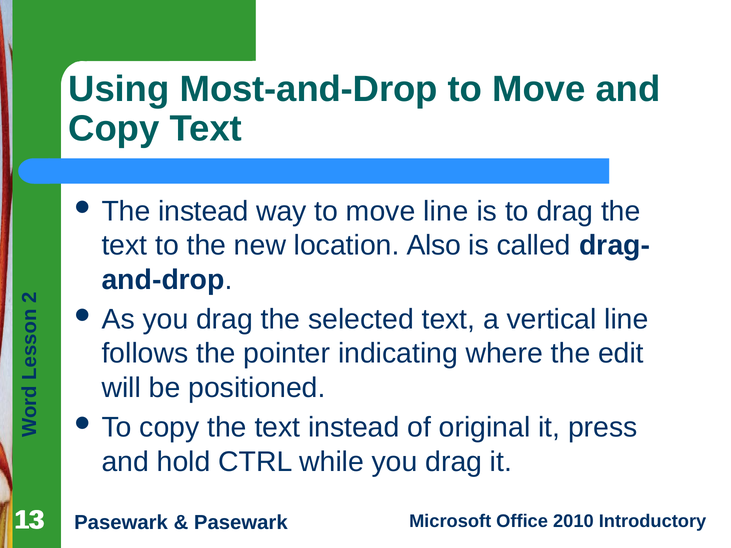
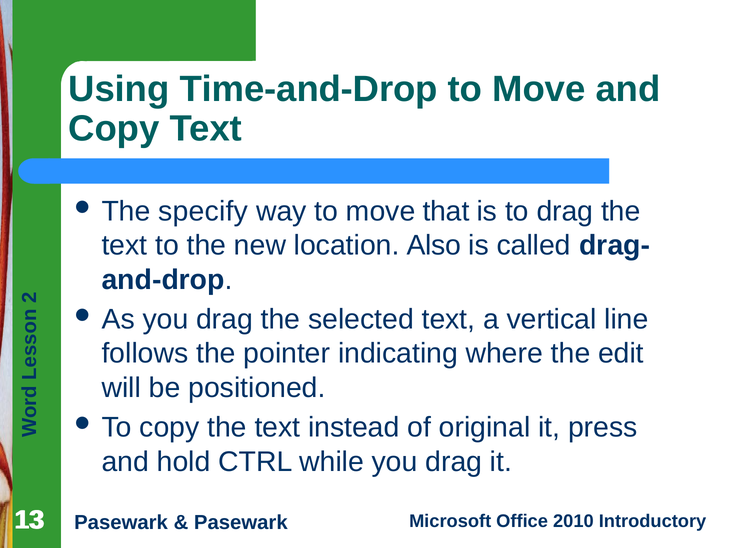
Most-and-Drop: Most-and-Drop -> Time-and-Drop (309, 89)
The instead: instead -> specify (203, 212)
move line: line -> that (446, 212)
